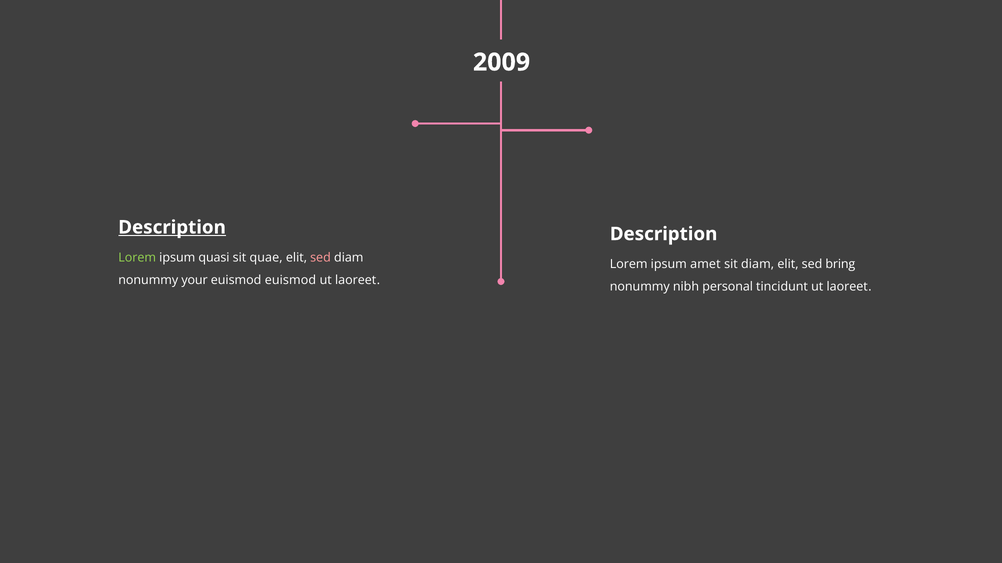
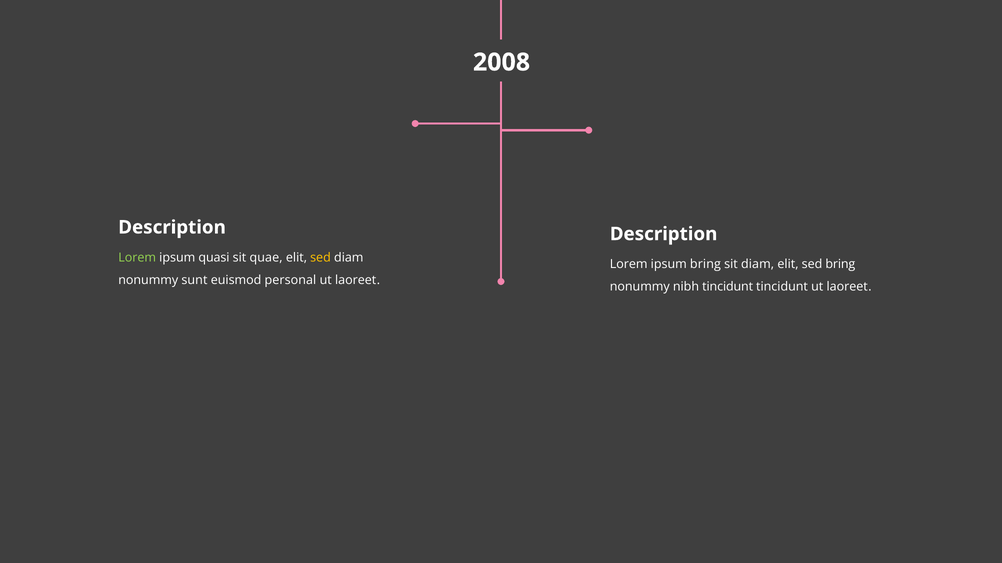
2009: 2009 -> 2008 (502, 62)
Description underline: present -> none (172, 228)
sed colour: pink -> yellow (320, 258)
ipsum amet: amet -> bring (705, 264)
your: your -> sunt (194, 280)
euismod euismod: euismod -> personal (290, 280)
nibh personal: personal -> tincidunt (728, 287)
